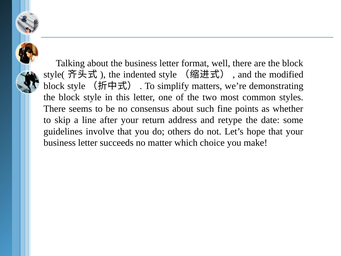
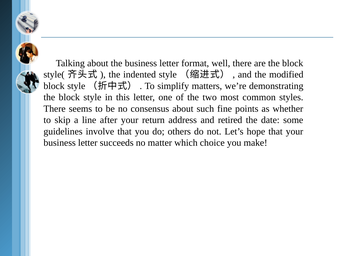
retype: retype -> retired (230, 120)
